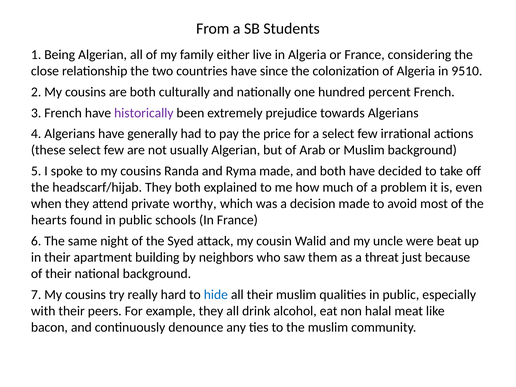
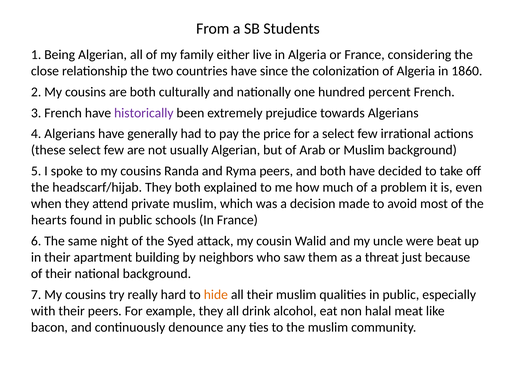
9510: 9510 -> 1860 (467, 71)
Ryma made: made -> peers (276, 171)
private worthy: worthy -> muslim (195, 204)
hide colour: blue -> orange (216, 295)
